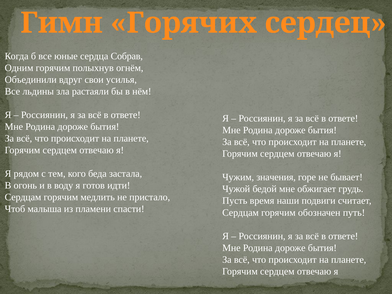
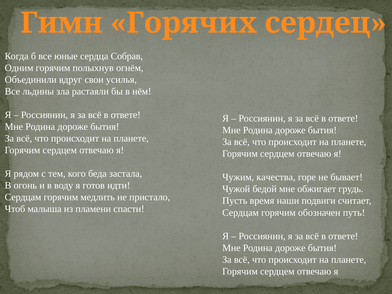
значения: значения -> качества (276, 177)
